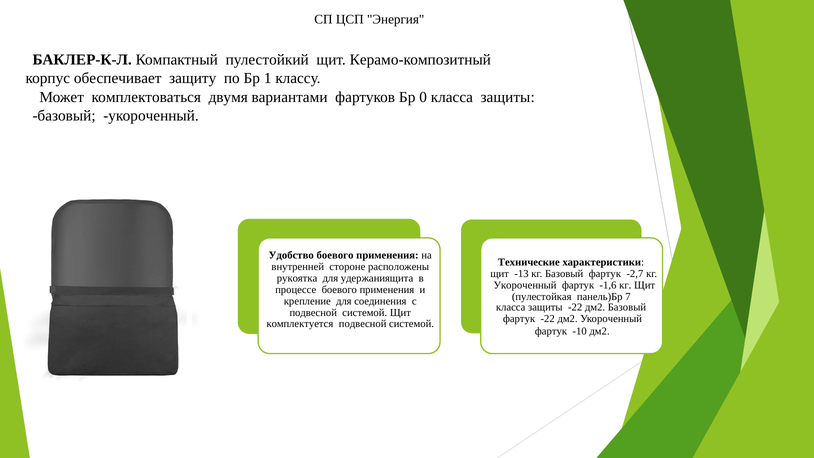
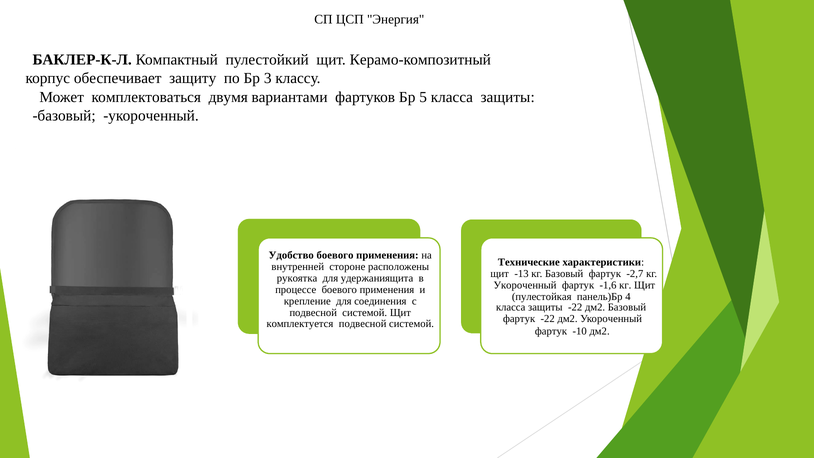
1: 1 -> 3 (268, 78)
0: 0 -> 5 (423, 97)
7: 7 -> 4 (628, 297)
